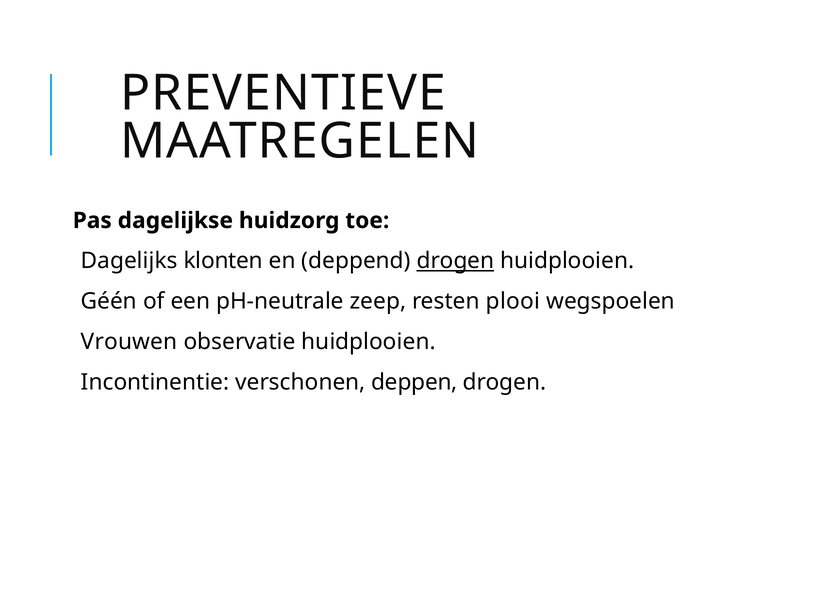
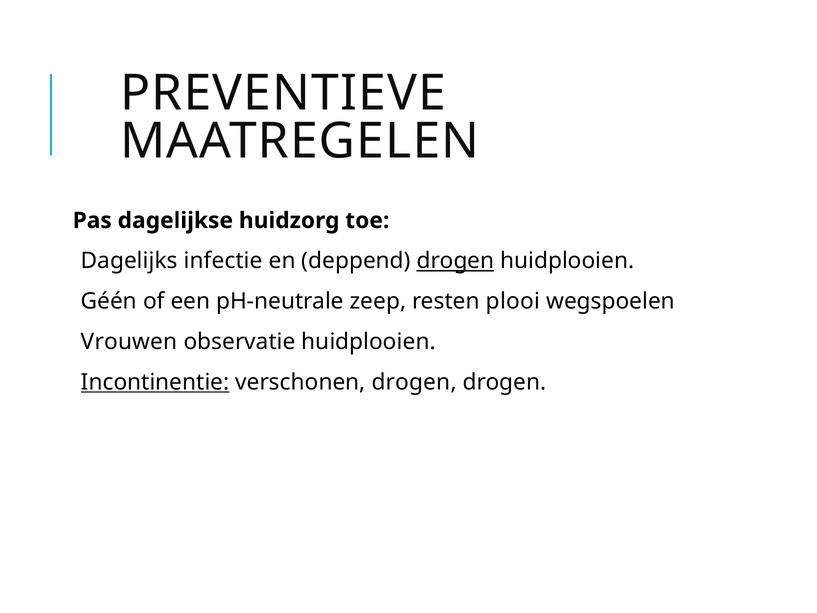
klonten: klonten -> infectie (223, 261)
Incontinentie underline: none -> present (155, 382)
verschonen deppen: deppen -> drogen (414, 382)
